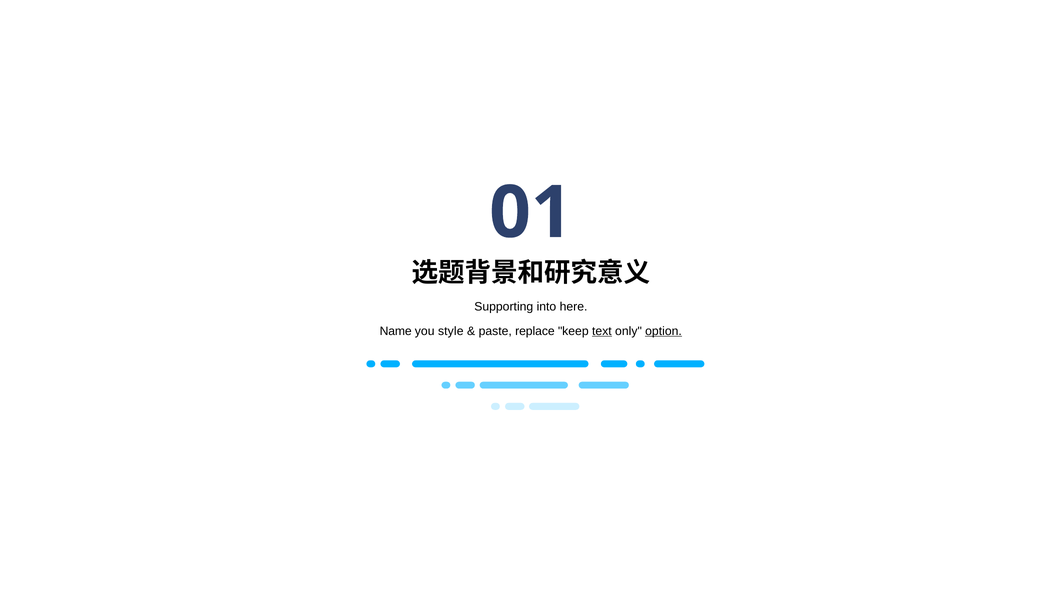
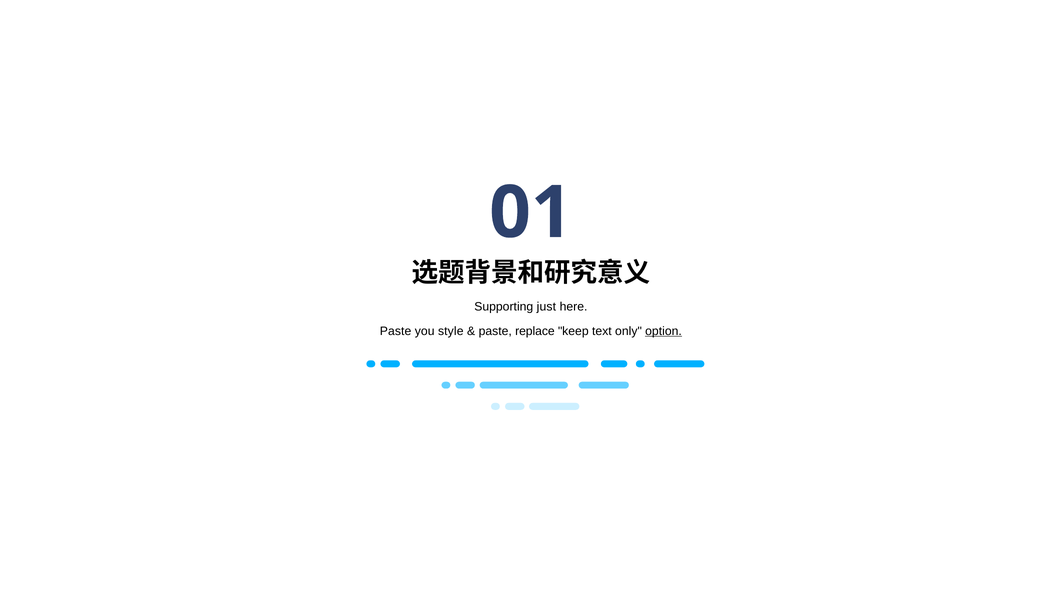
into: into -> just (546, 307)
Name: Name -> Paste (396, 331)
text underline: present -> none (602, 331)
